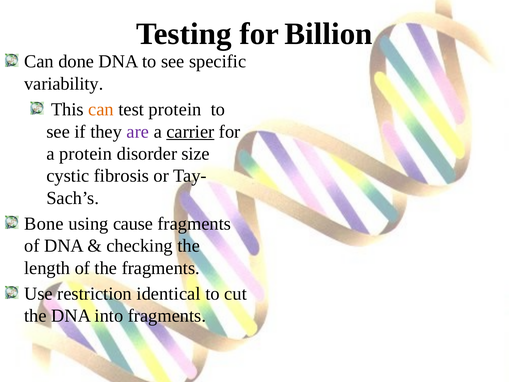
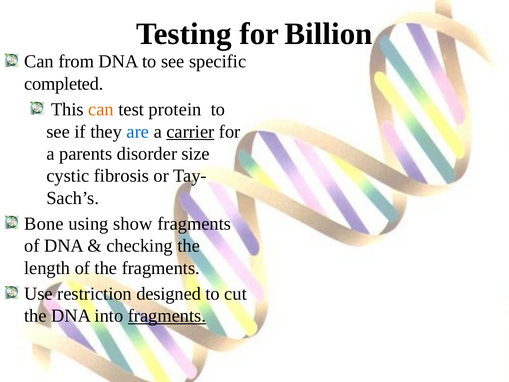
done: done -> from (76, 62)
variability: variability -> completed (64, 84)
are colour: purple -> blue (138, 132)
a protein: protein -> parents (86, 154)
cause: cause -> show (133, 224)
identical: identical -> designed (169, 294)
fragments underline: none -> present (167, 316)
